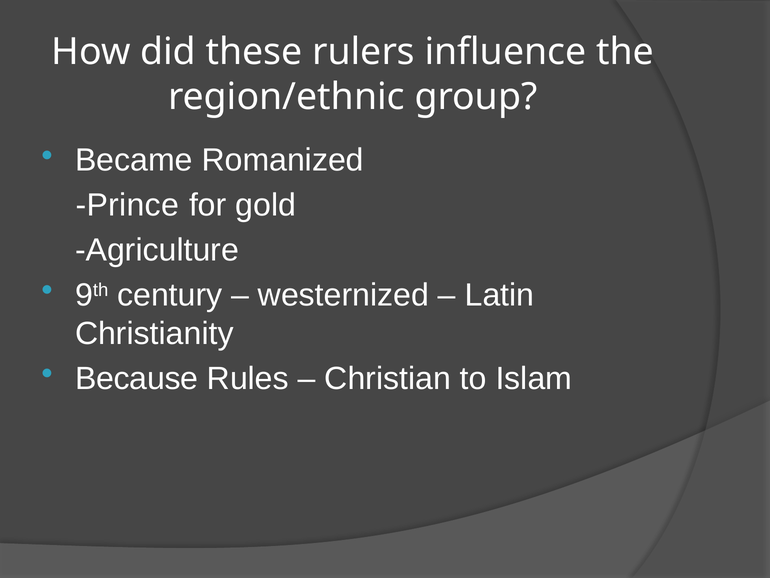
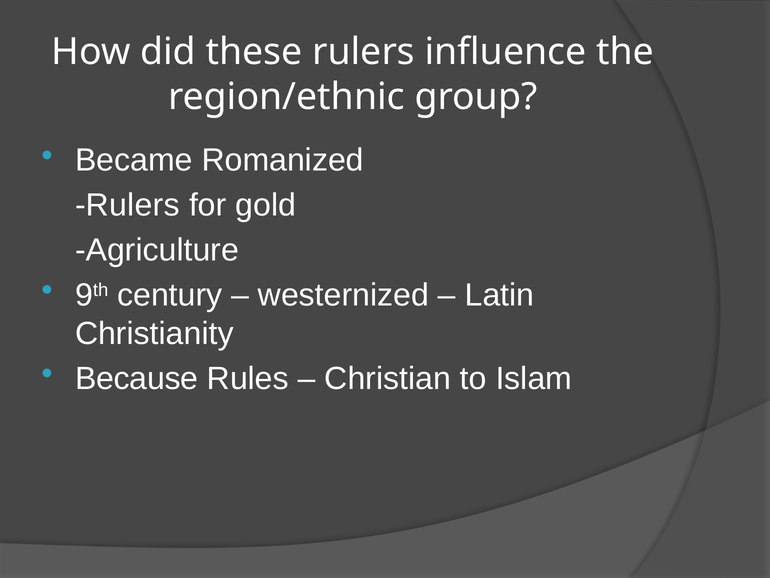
Prince: Prince -> Rulers (127, 205)
